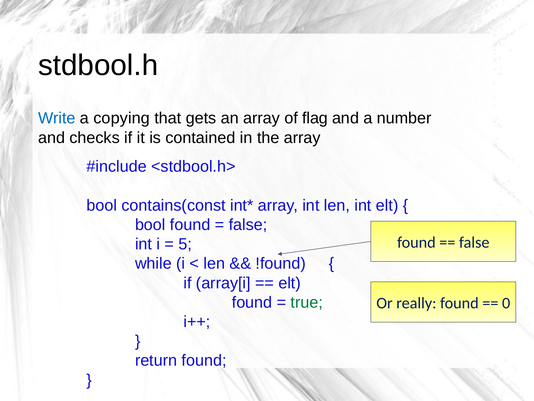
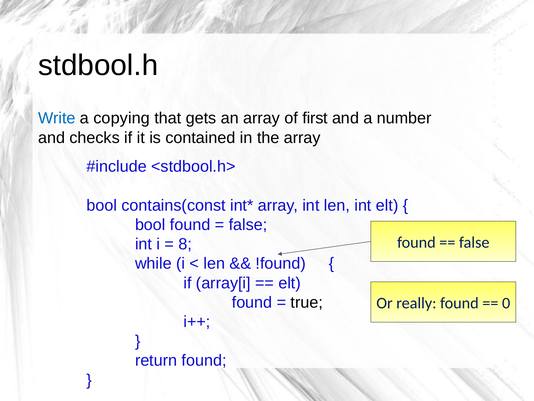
flag: flag -> first (315, 118)
5: 5 -> 8 (185, 244)
true colour: green -> black (307, 302)
